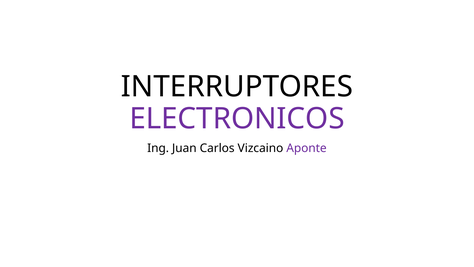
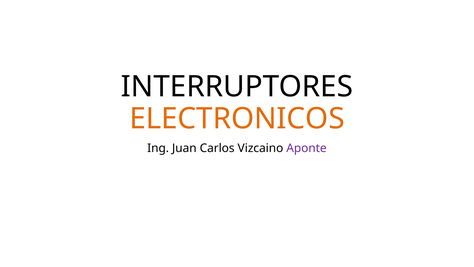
ELECTRONICOS colour: purple -> orange (237, 118)
